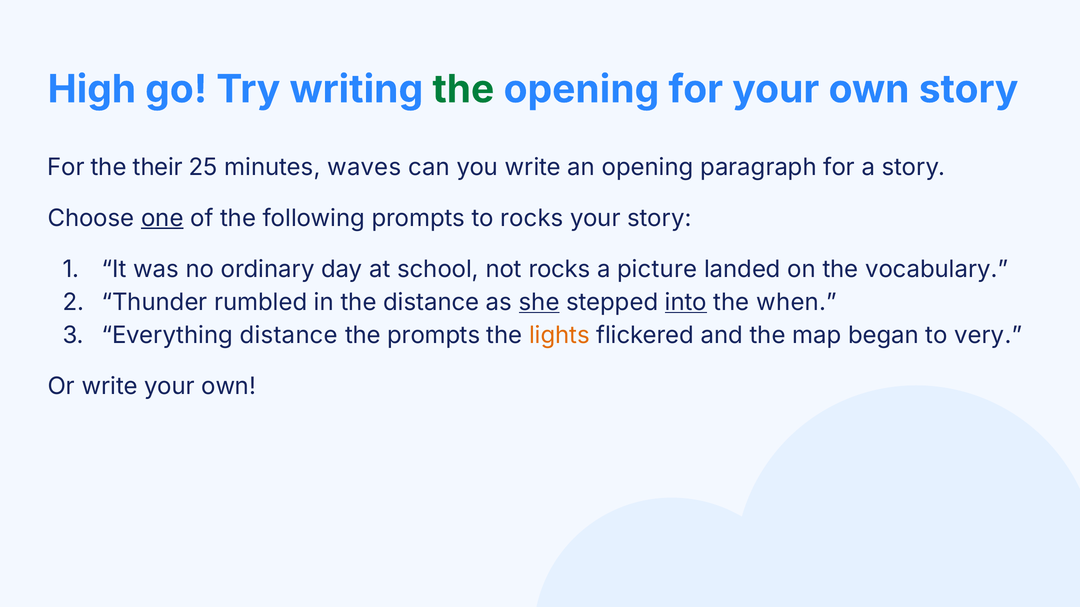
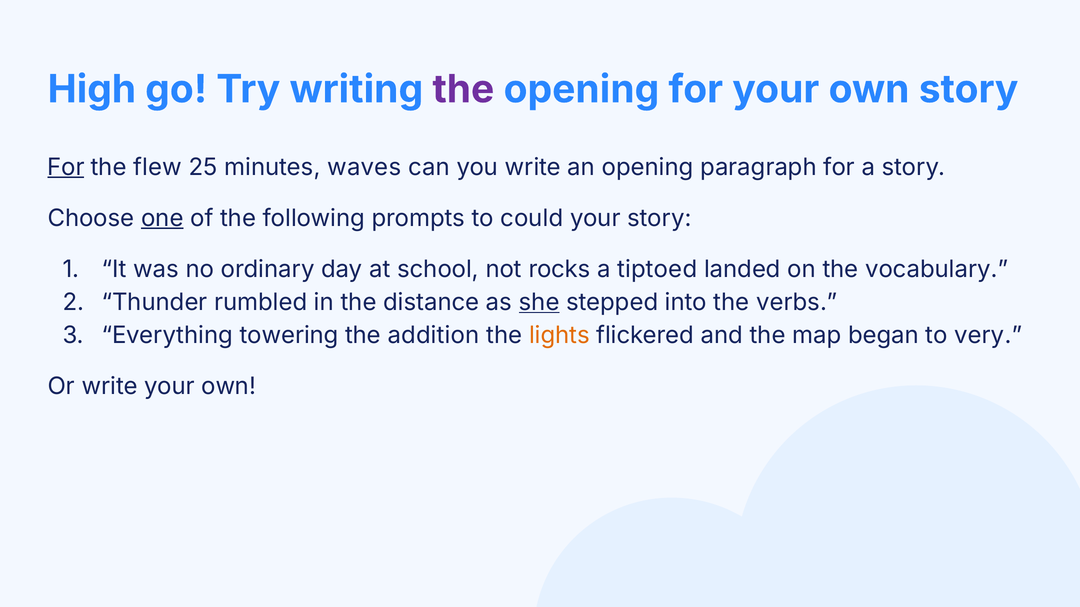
the colour: green -> purple (463, 89)
For underline: none -> present (66, 167)
their: their -> flew (158, 167)
to rocks: rocks -> could (532, 218)
picture: picture -> tiptoed (657, 269)
into underline: present -> none (686, 302)
when: when -> verbs (797, 302)
Everything distance: distance -> towering (289, 336)
the prompts: prompts -> addition (434, 336)
